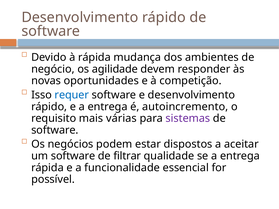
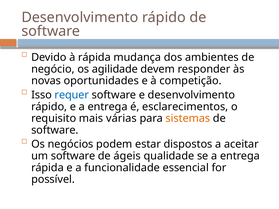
autoincremento: autoincremento -> esclarecimentos (185, 107)
sistemas colour: purple -> orange (188, 119)
filtrar: filtrar -> ágeis (127, 156)
